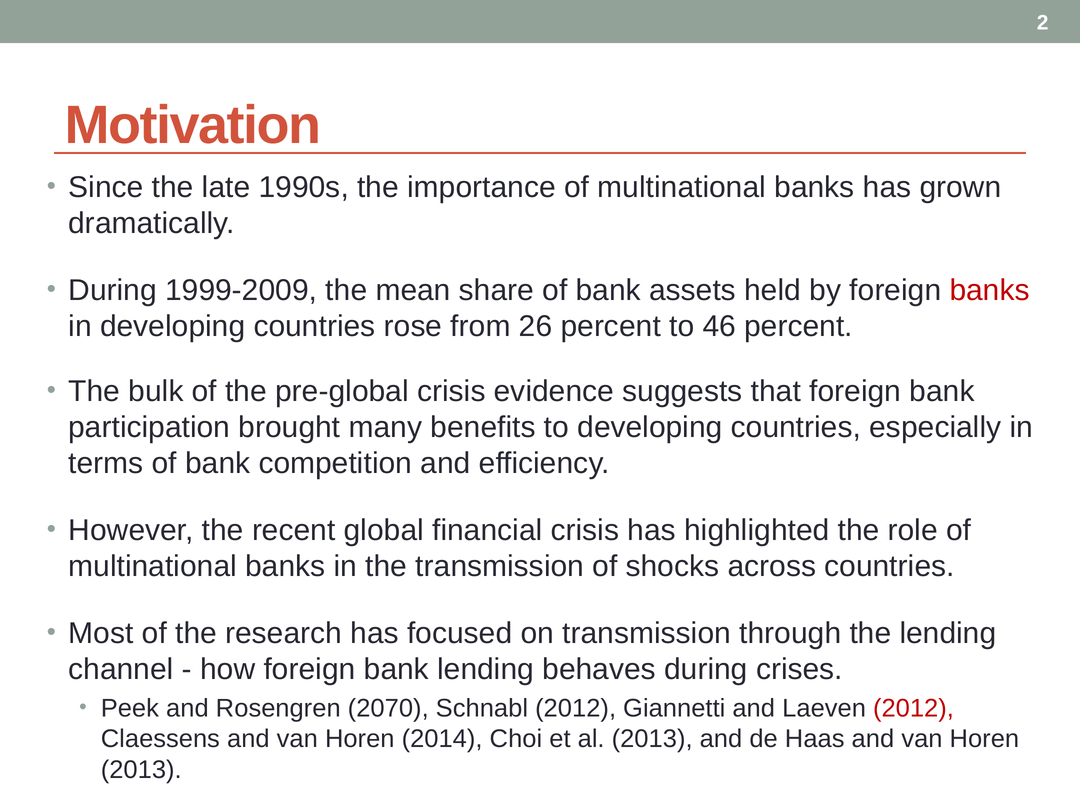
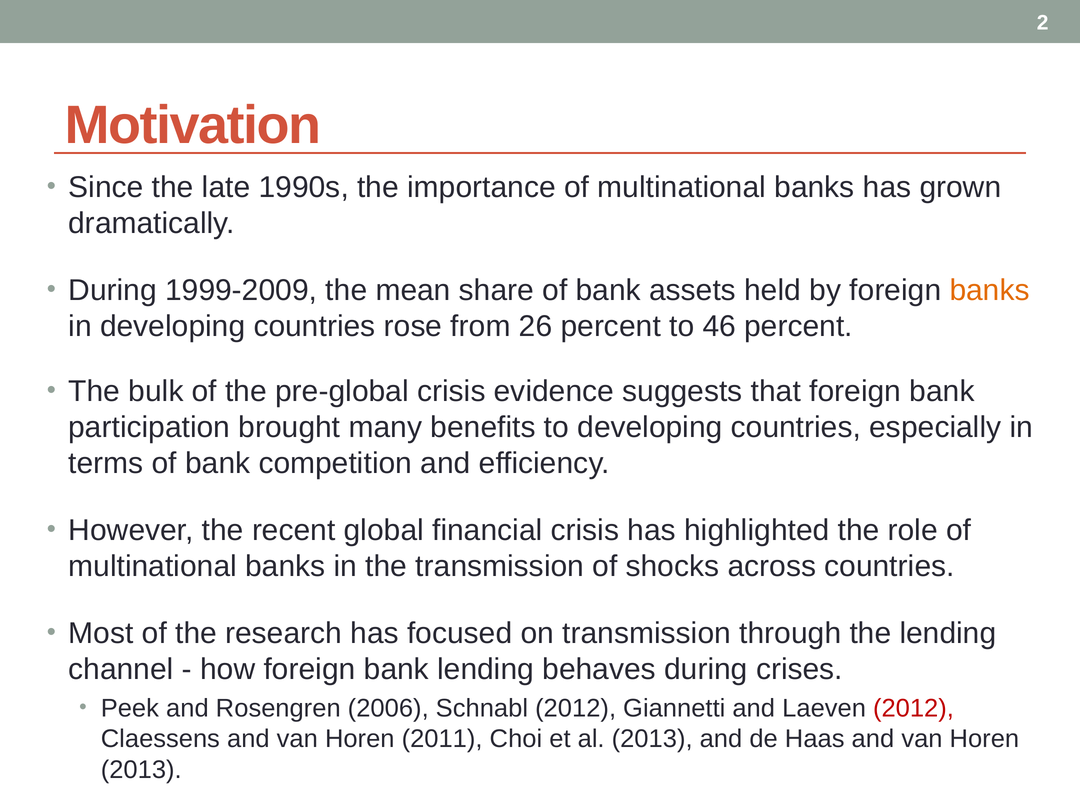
banks colour: red -> orange (990, 290)
2070: 2070 -> 2006 (388, 708)
2014: 2014 -> 2011 (442, 739)
